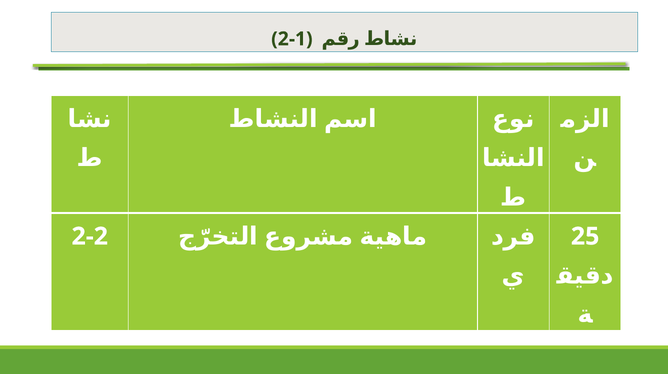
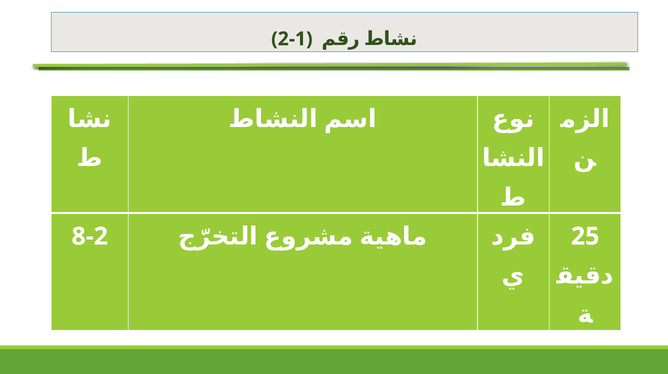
2-2: 2-2 -> 8-2 (90, 237)
